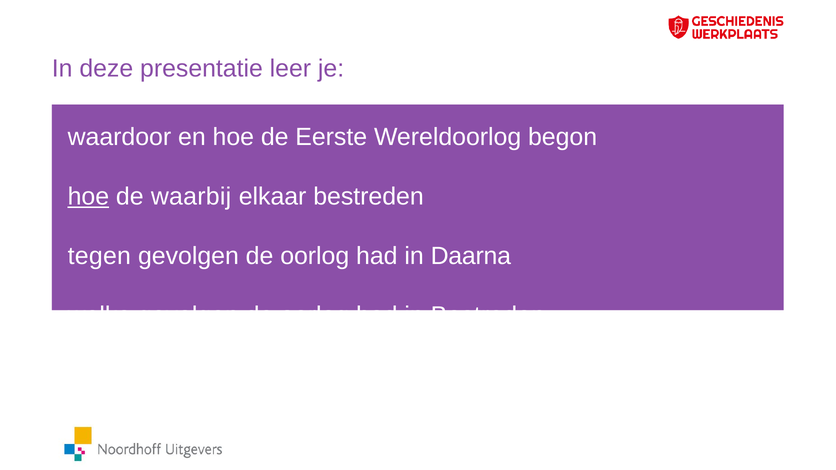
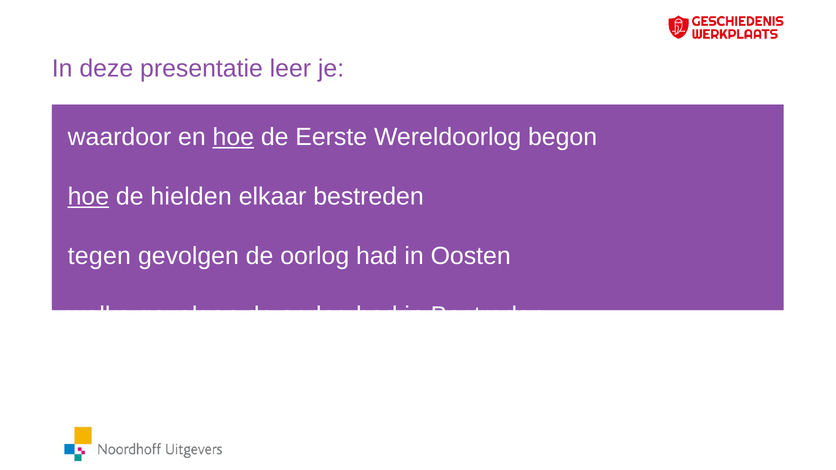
hoe underline: none -> present (233, 137)
waarbij: waarbij -> hielden (191, 197)
Daarna: Daarna -> Oosten (471, 256)
